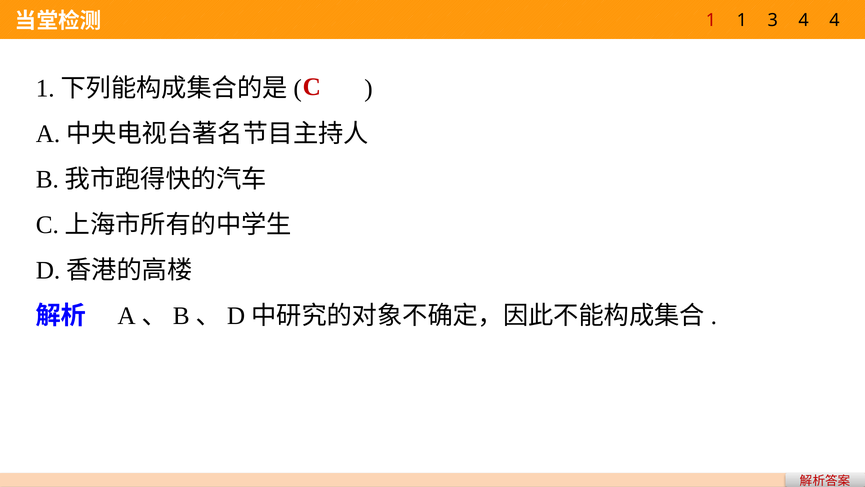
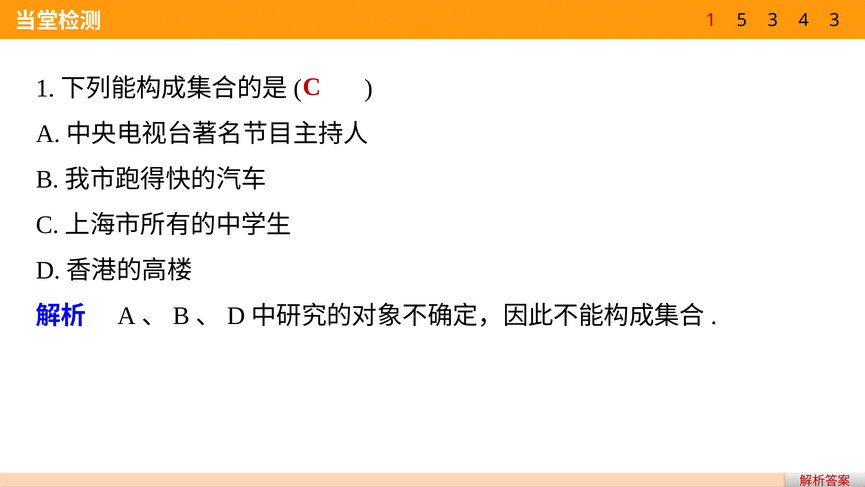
1 1: 1 -> 5 (742, 20)
4 4: 4 -> 3 (834, 20)
